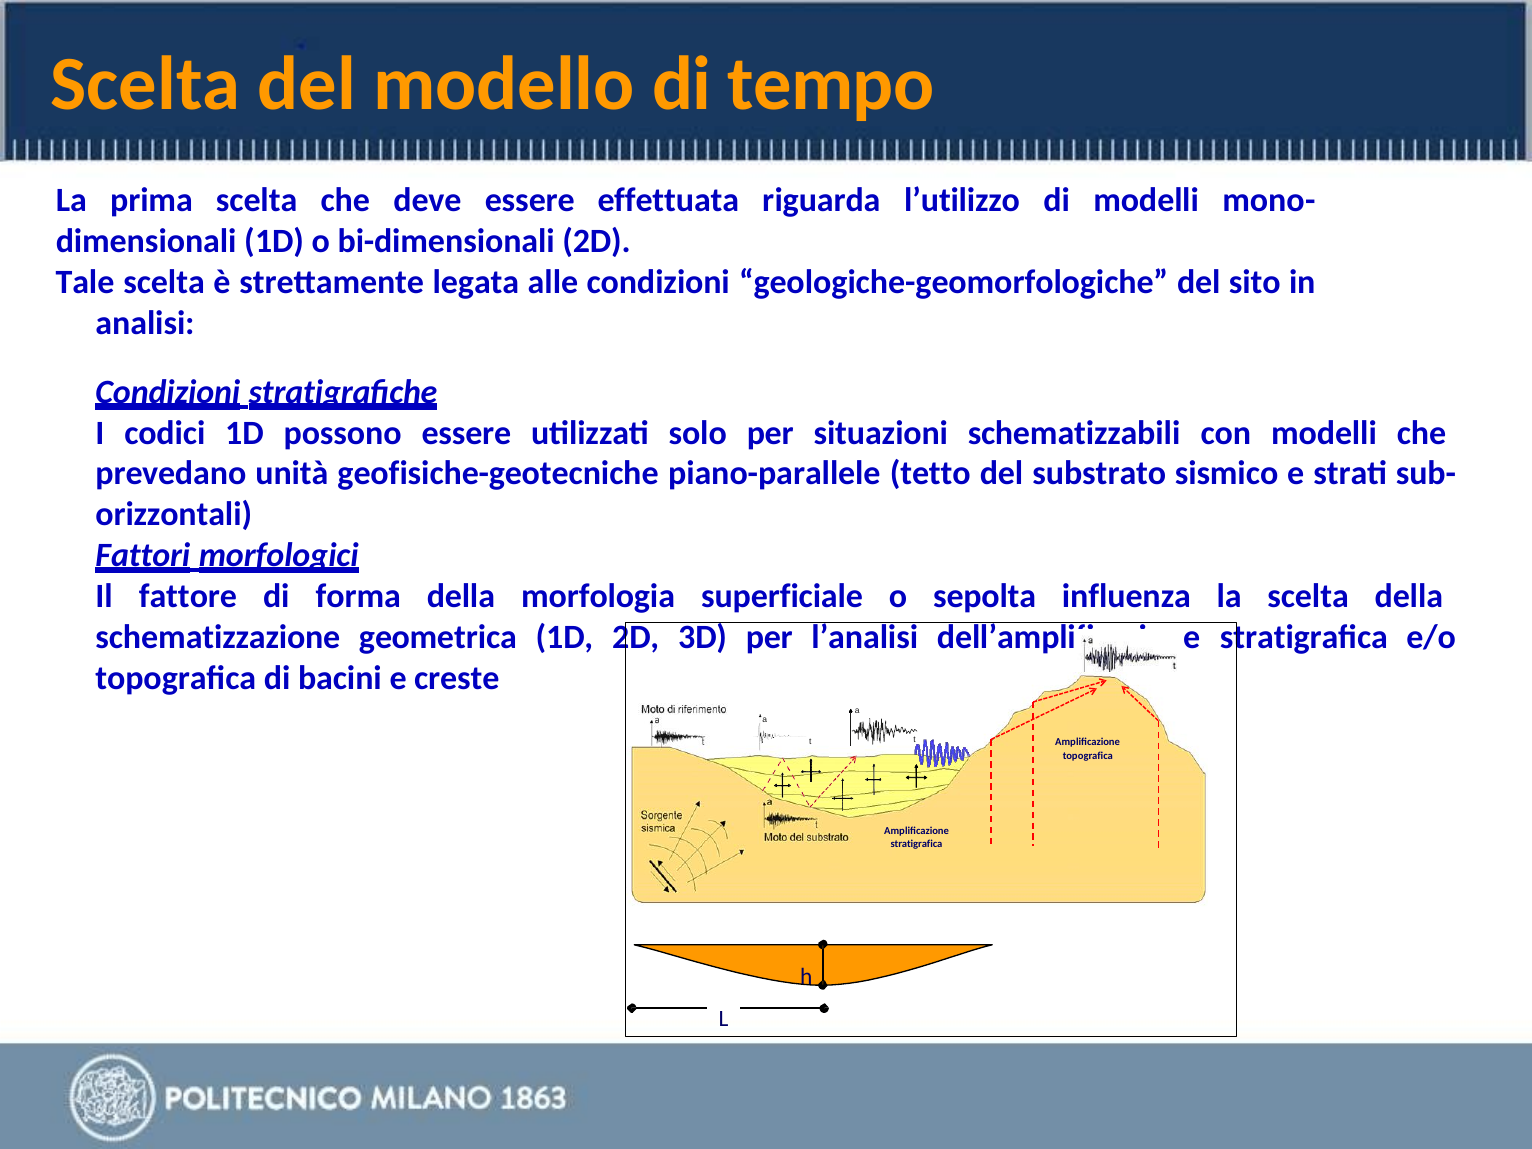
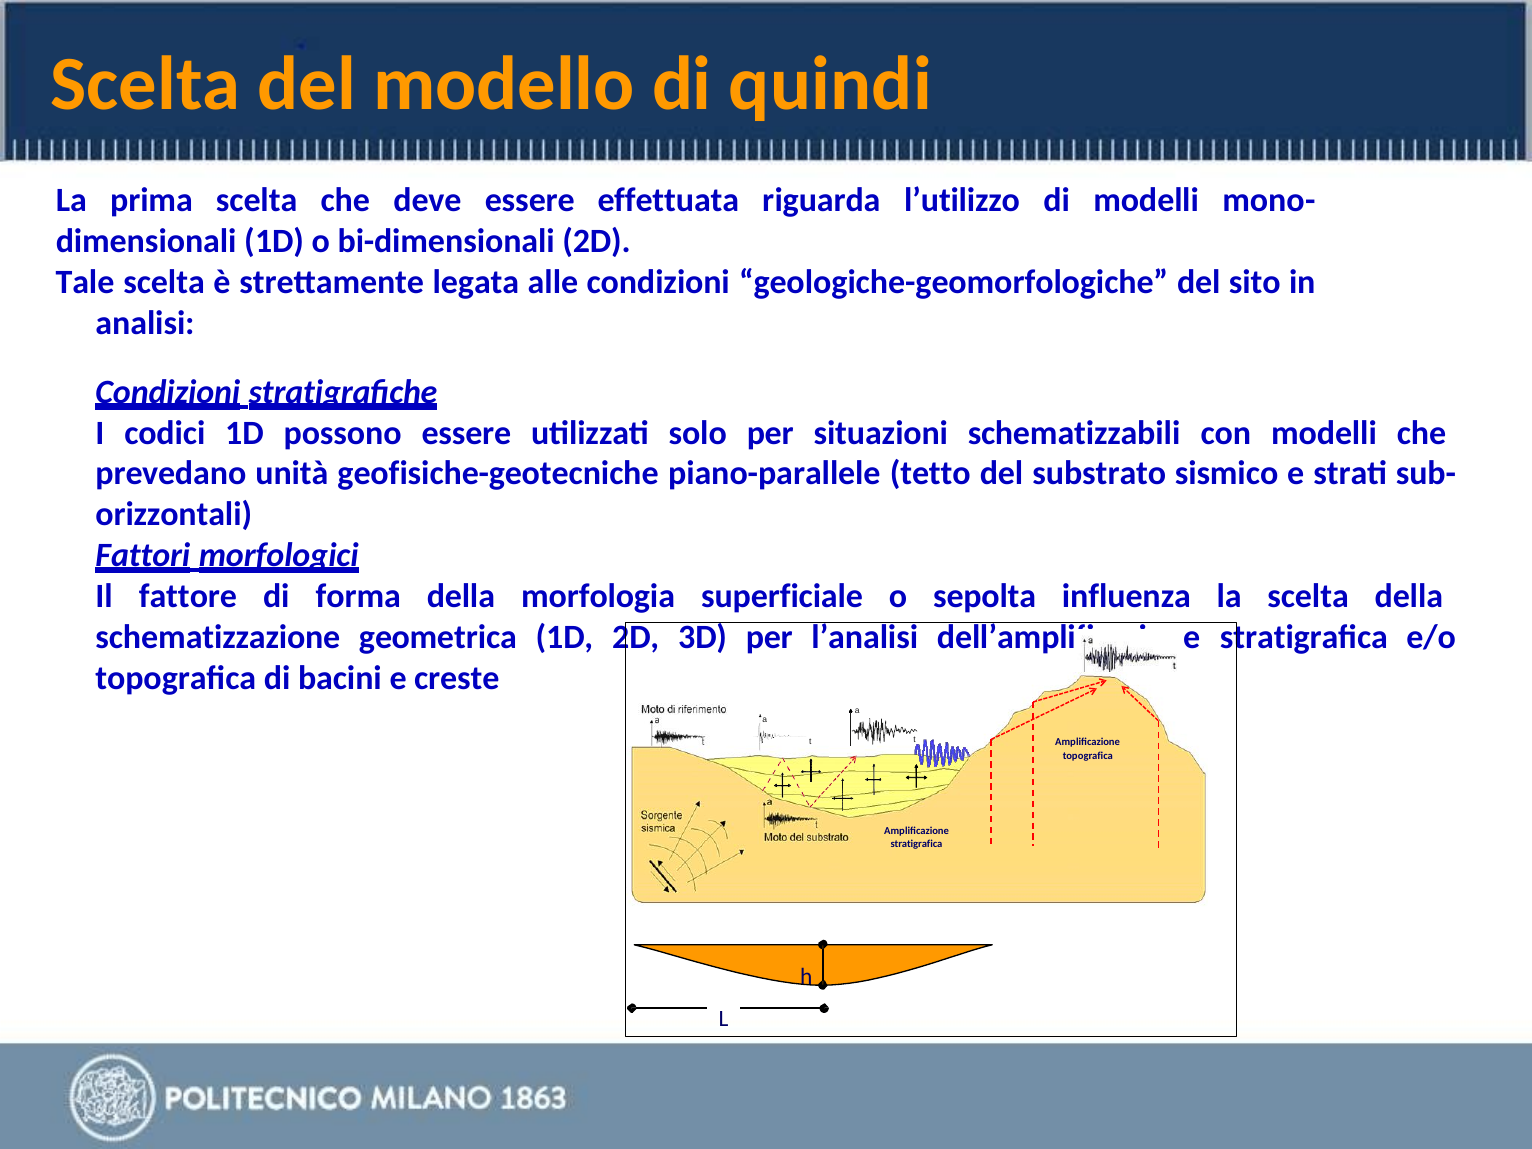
tempo: tempo -> quindi (830, 84)
